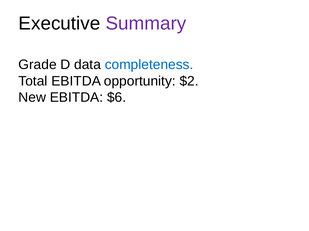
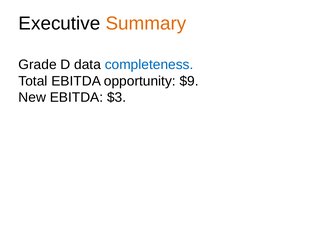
Summary colour: purple -> orange (146, 23)
$2: $2 -> $9 (189, 81)
$6: $6 -> $3 (117, 98)
